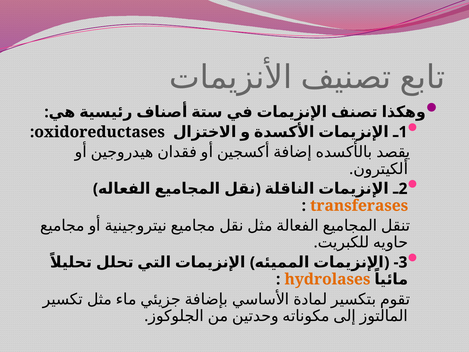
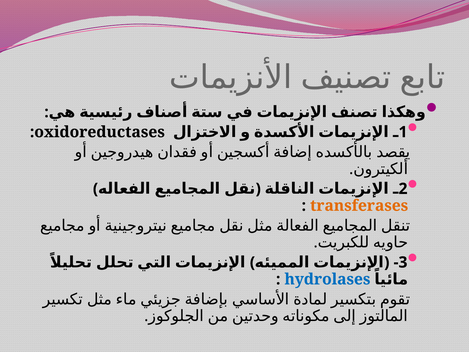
hydrolases colour: orange -> blue (327, 279)
